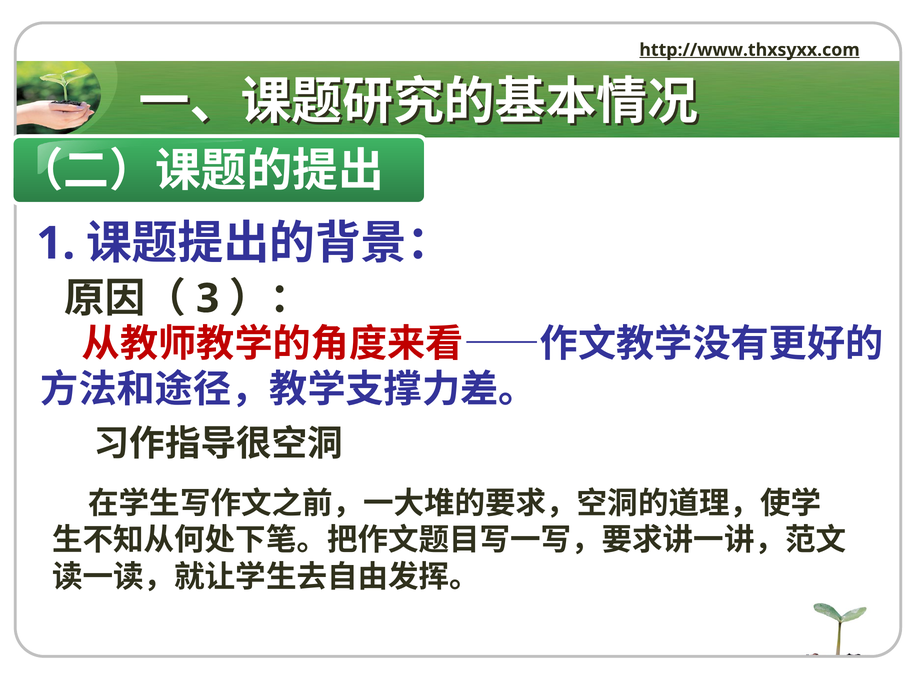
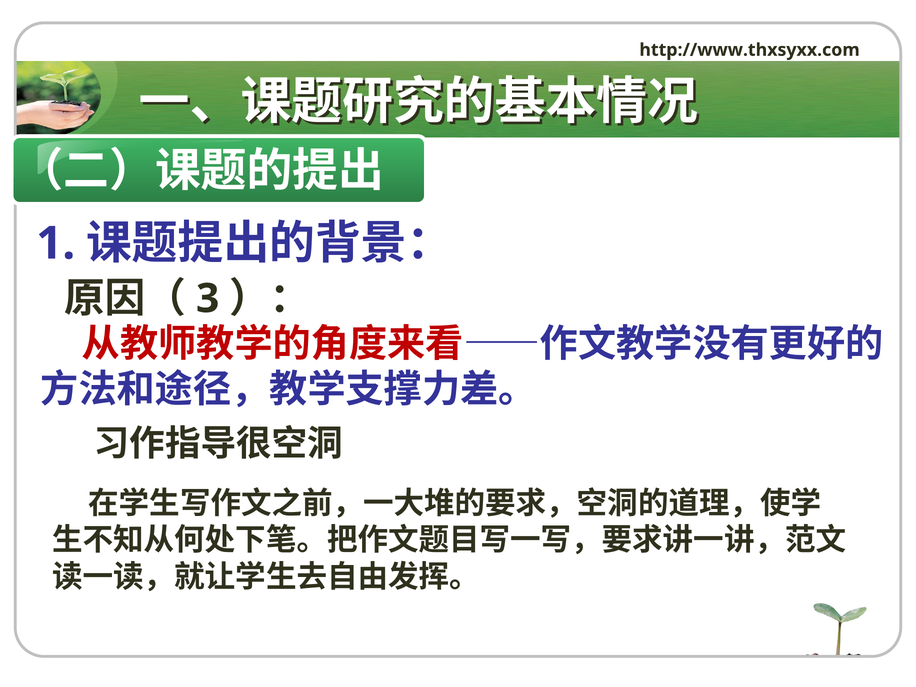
http://www.thxsyxx.com underline: present -> none (750, 50)
